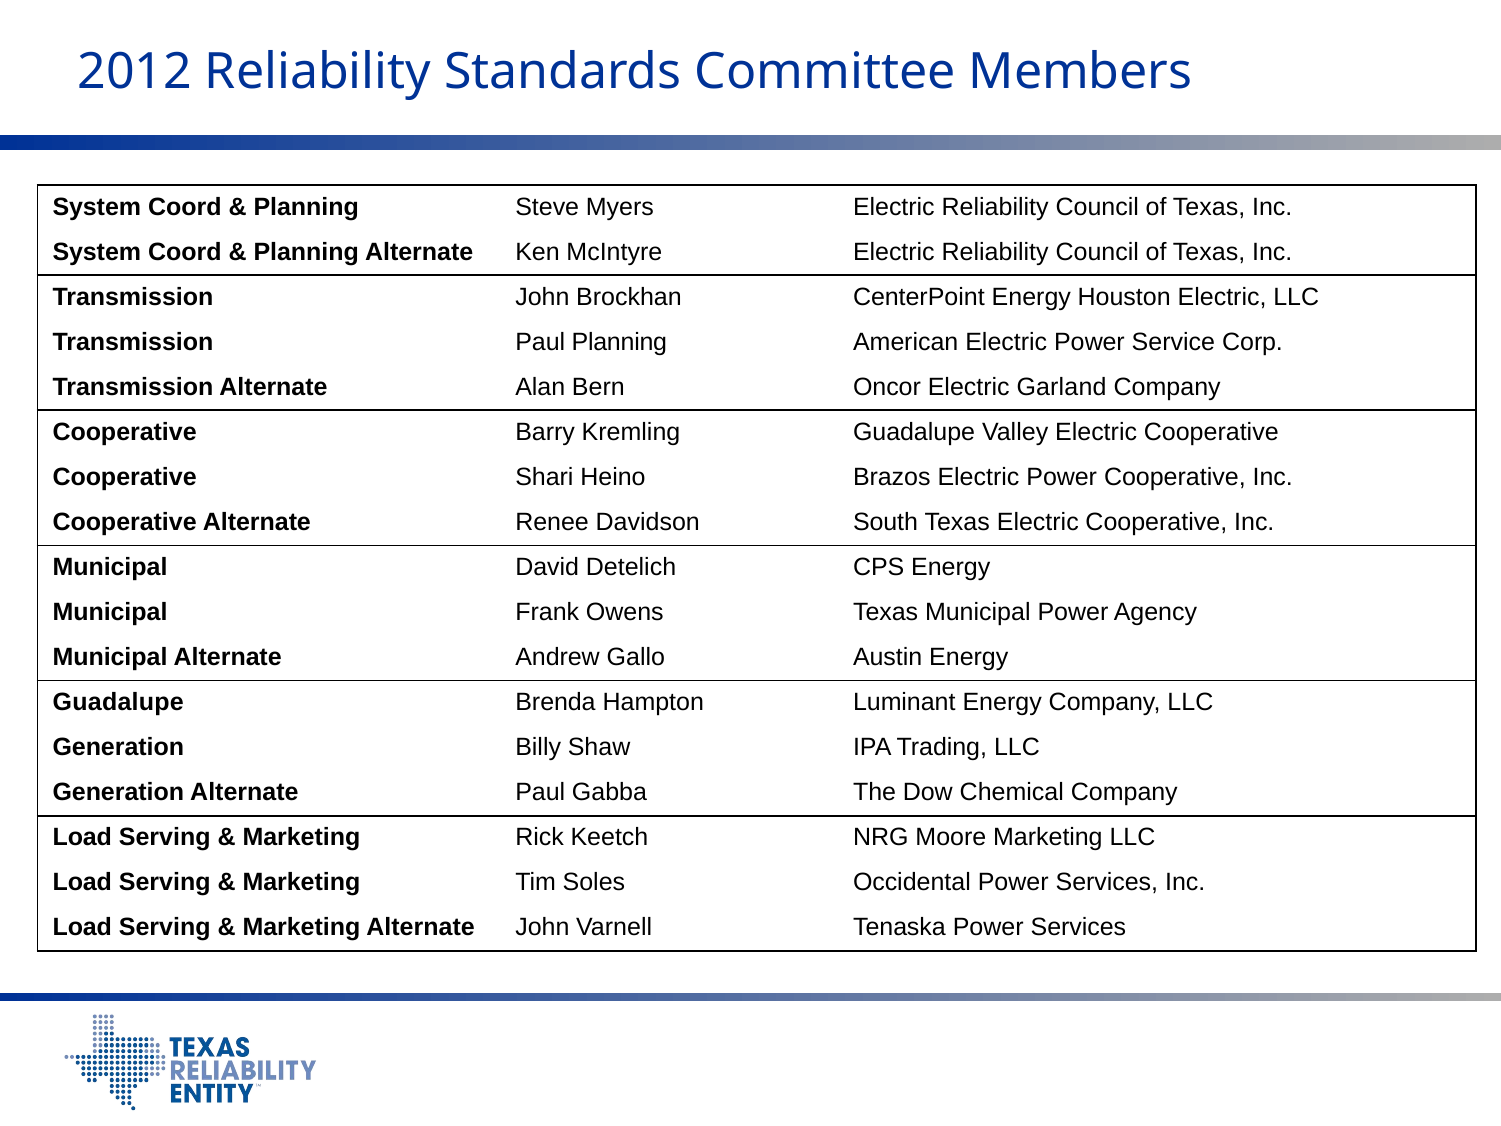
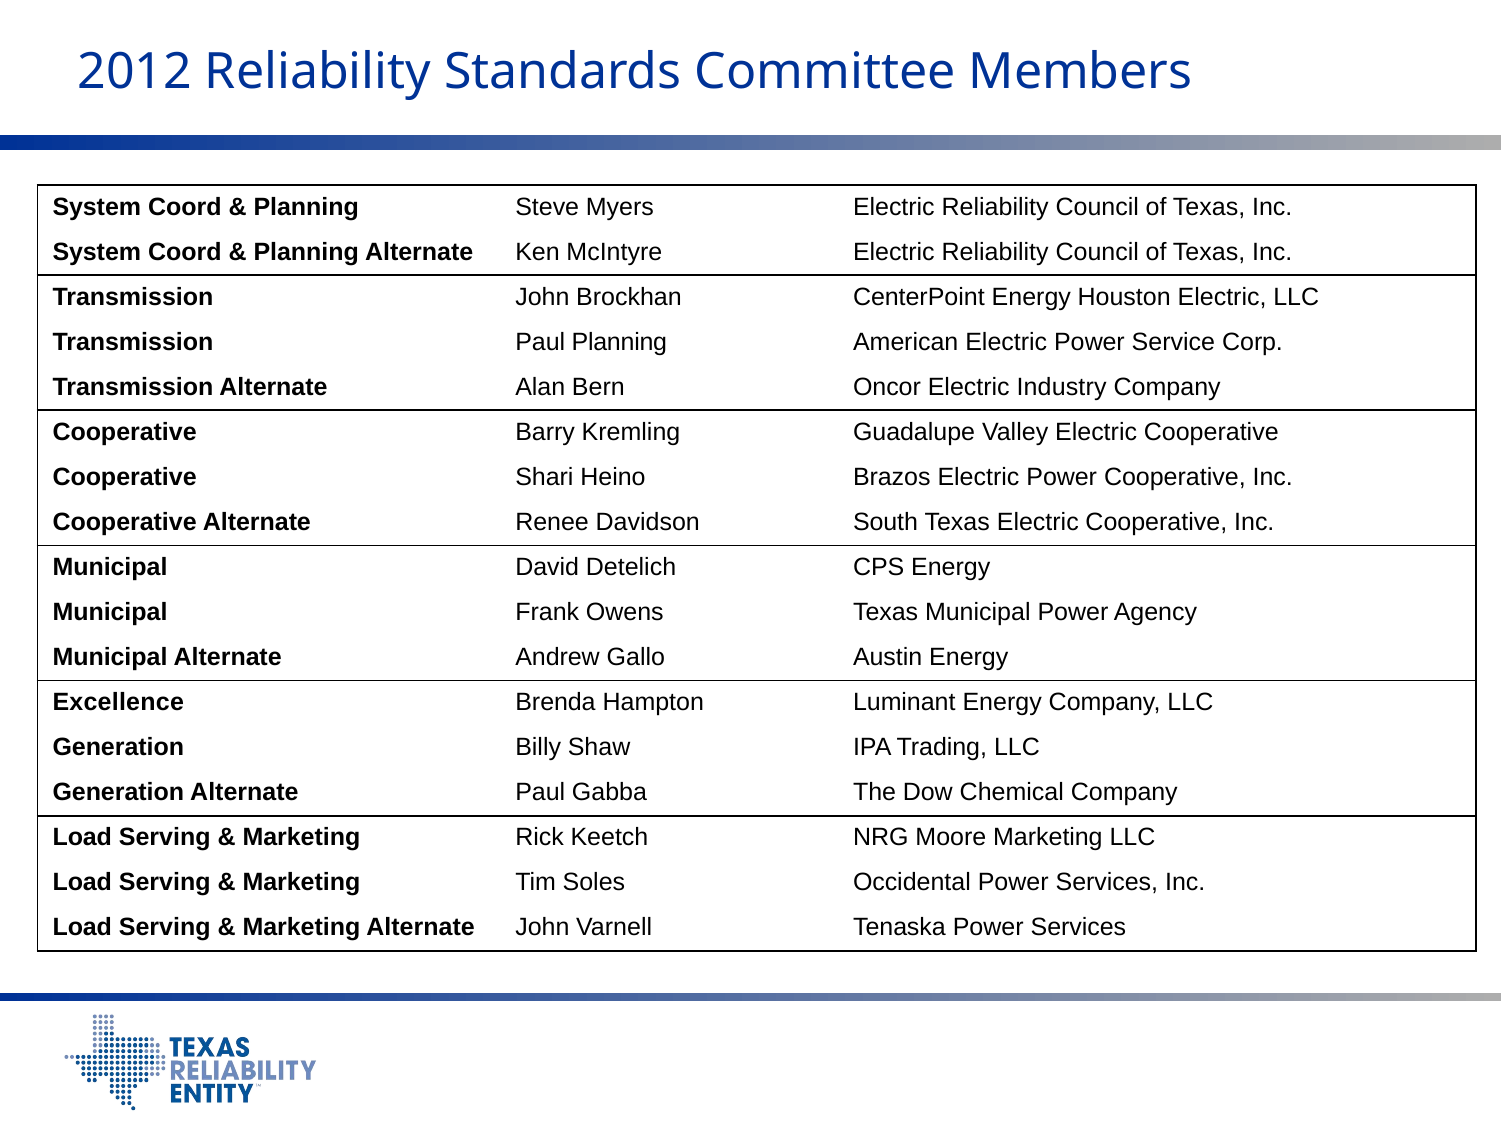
Garland: Garland -> Industry (1062, 387)
Guadalupe: Guadalupe -> Excellence (118, 702)
